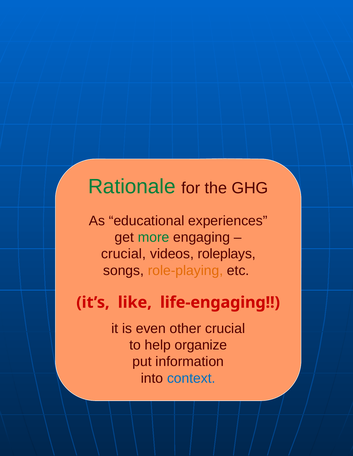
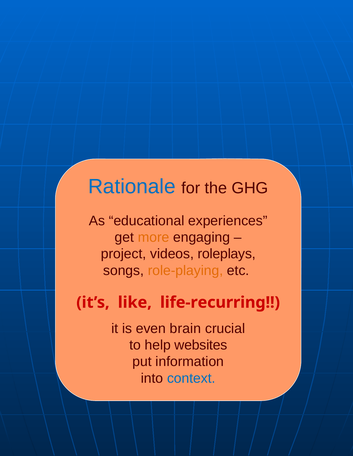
Rationale colour: green -> blue (132, 187)
more colour: green -> orange (154, 238)
crucial: crucial -> project (124, 254)
life-engaging: life-engaging -> life-recurring (220, 303)
other: other -> brain (185, 329)
organize: organize -> websites (201, 346)
